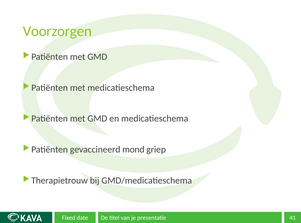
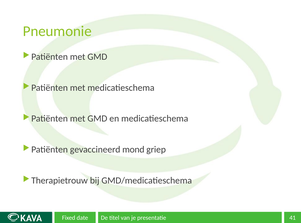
Voorzorgen: Voorzorgen -> Pneumonie (57, 31)
